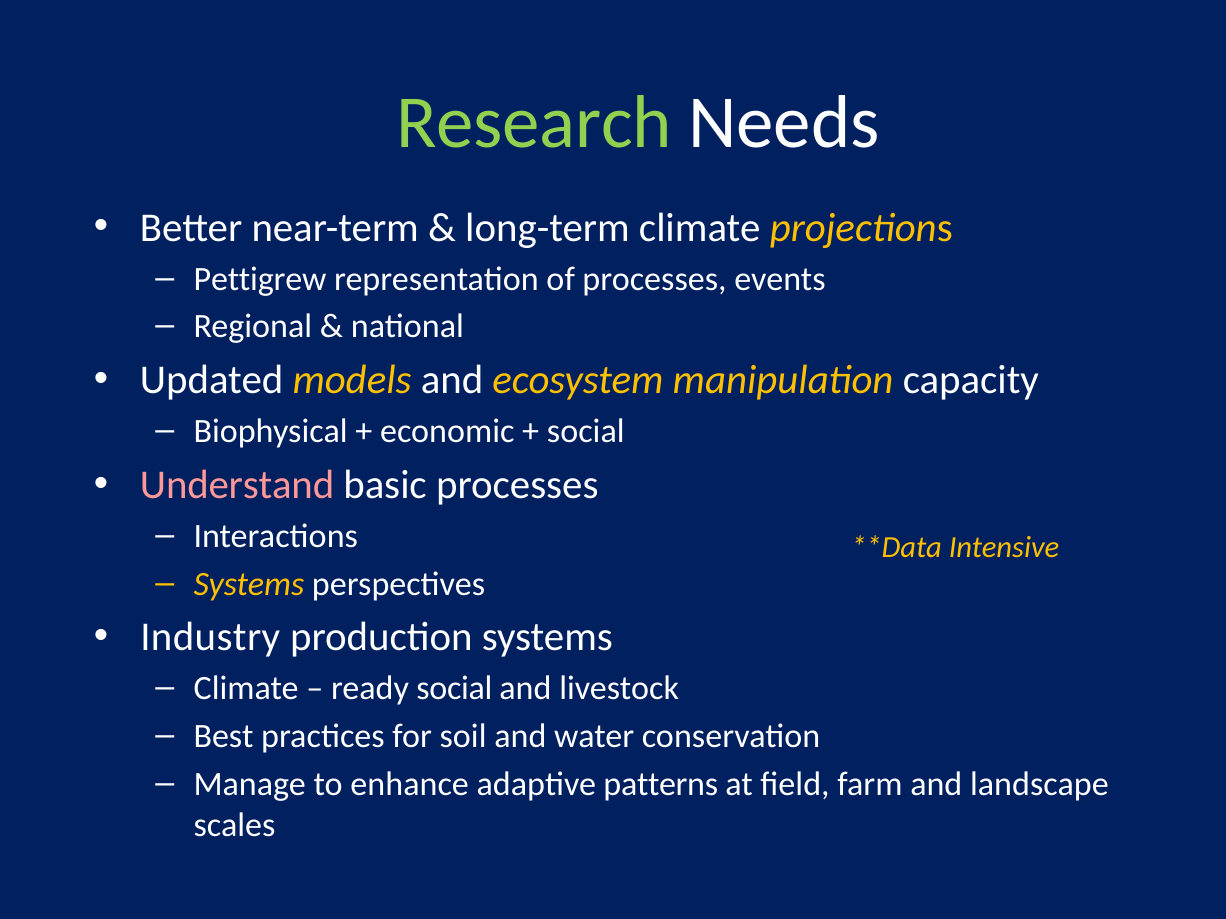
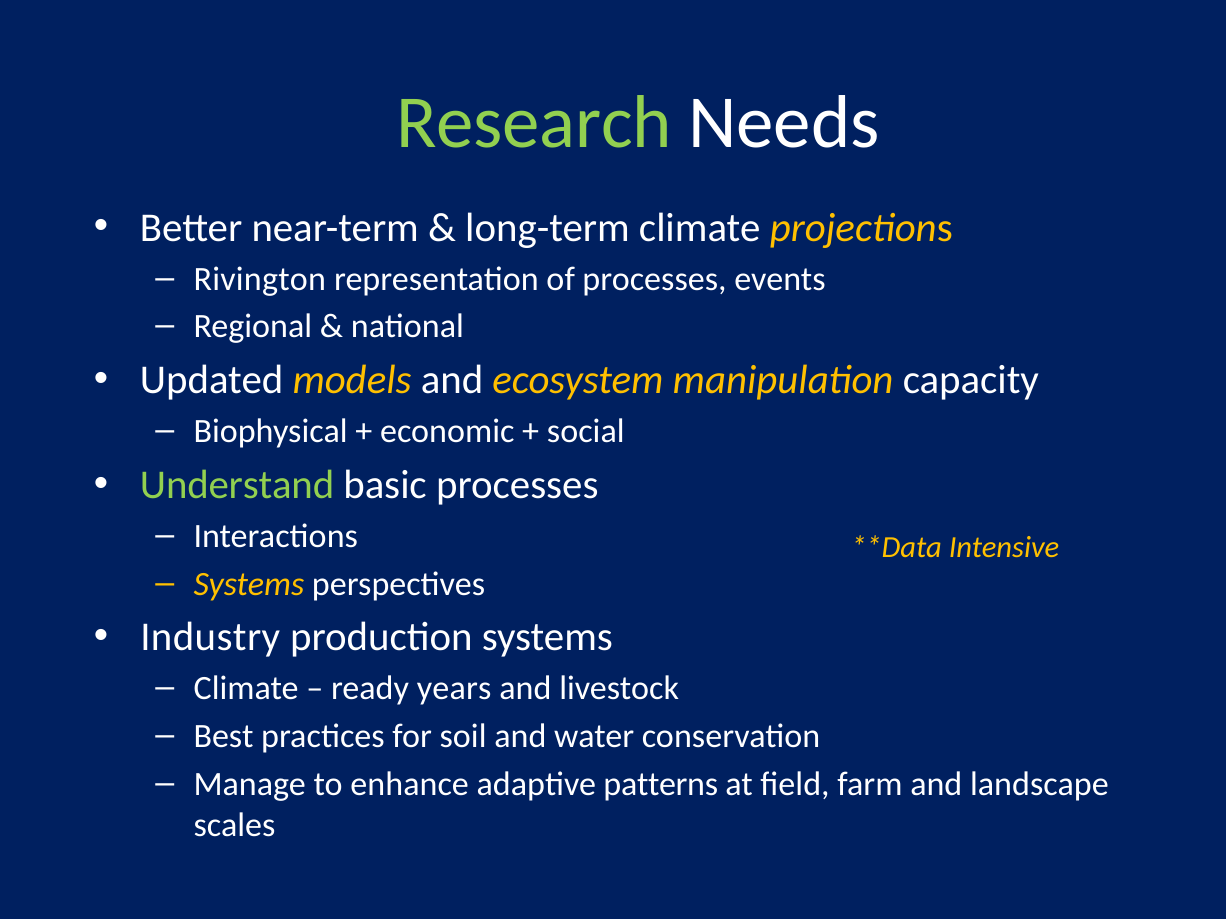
Pettigrew: Pettigrew -> Rivington (260, 279)
Understand colour: pink -> light green (237, 485)
ready social: social -> years (454, 689)
